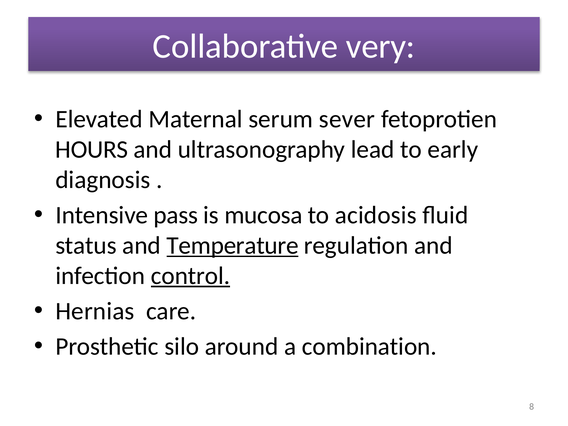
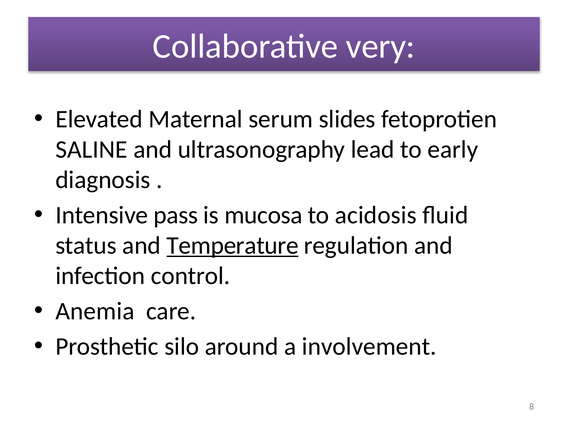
sever: sever -> slides (347, 119)
HOURS: HOURS -> SALINE (91, 149)
control underline: present -> none (191, 276)
Hernias: Hernias -> Anemia (95, 311)
combination: combination -> involvement (369, 346)
